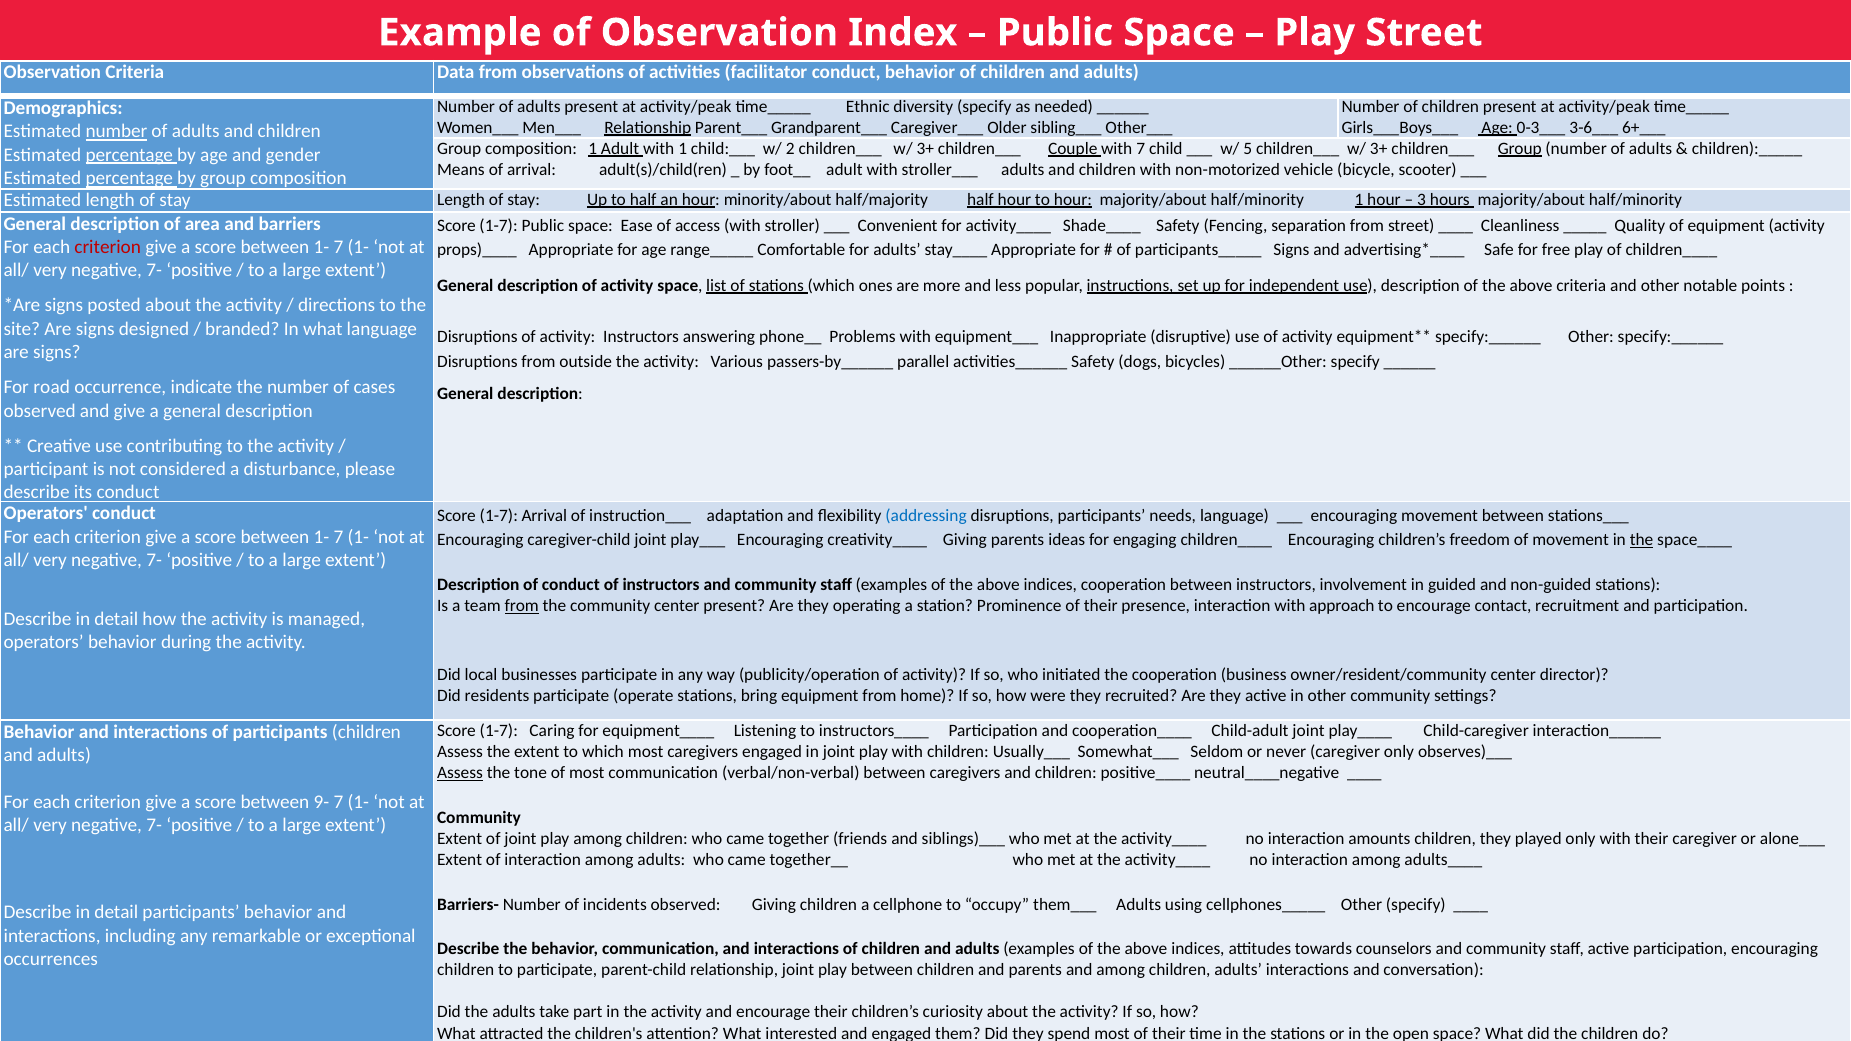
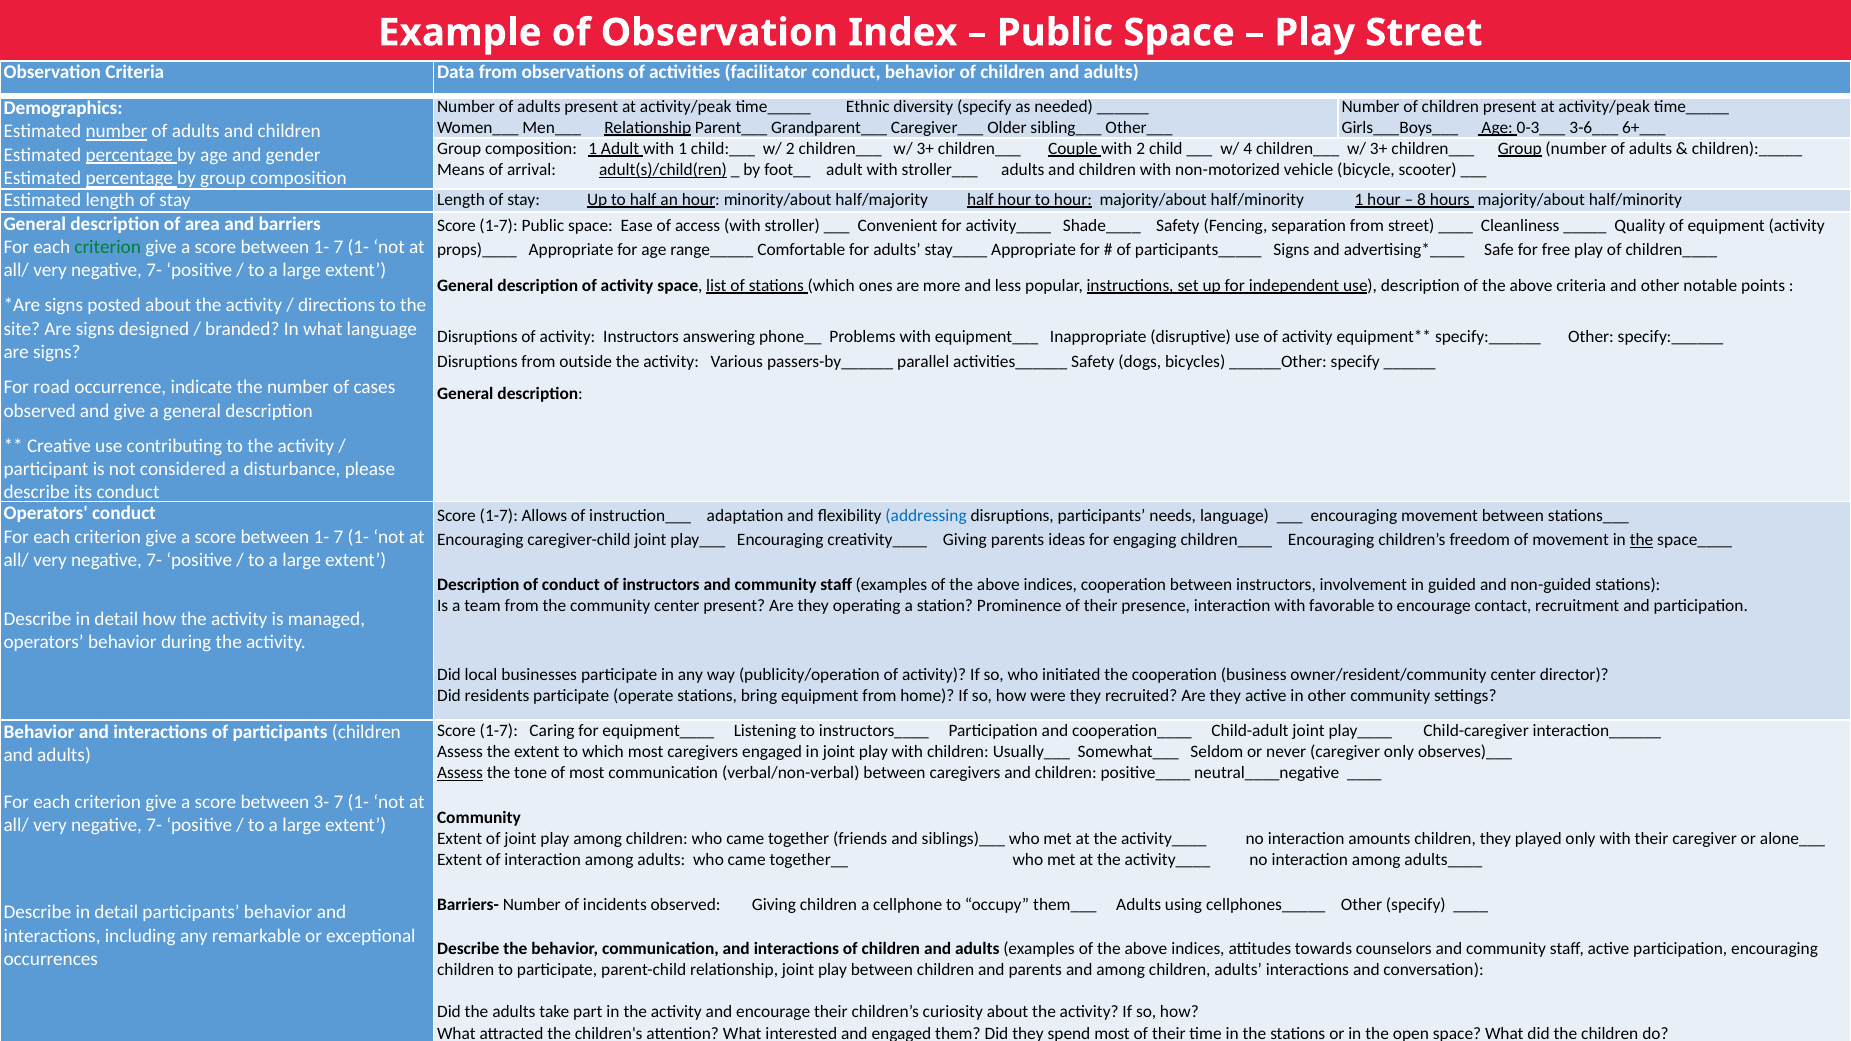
with 7: 7 -> 2 (1141, 149)
5: 5 -> 4 (1248, 149)
adult(s)/child(ren underline: none -> present (663, 170)
3: 3 -> 8 (1422, 199)
criterion colour: red -> green (108, 247)
1-7 Arrival: Arrival -> Allows (544, 516)
from underline: present -> none (522, 606)
approach: approach -> favorable (1342, 606)
9-: 9- -> 3- (321, 802)
